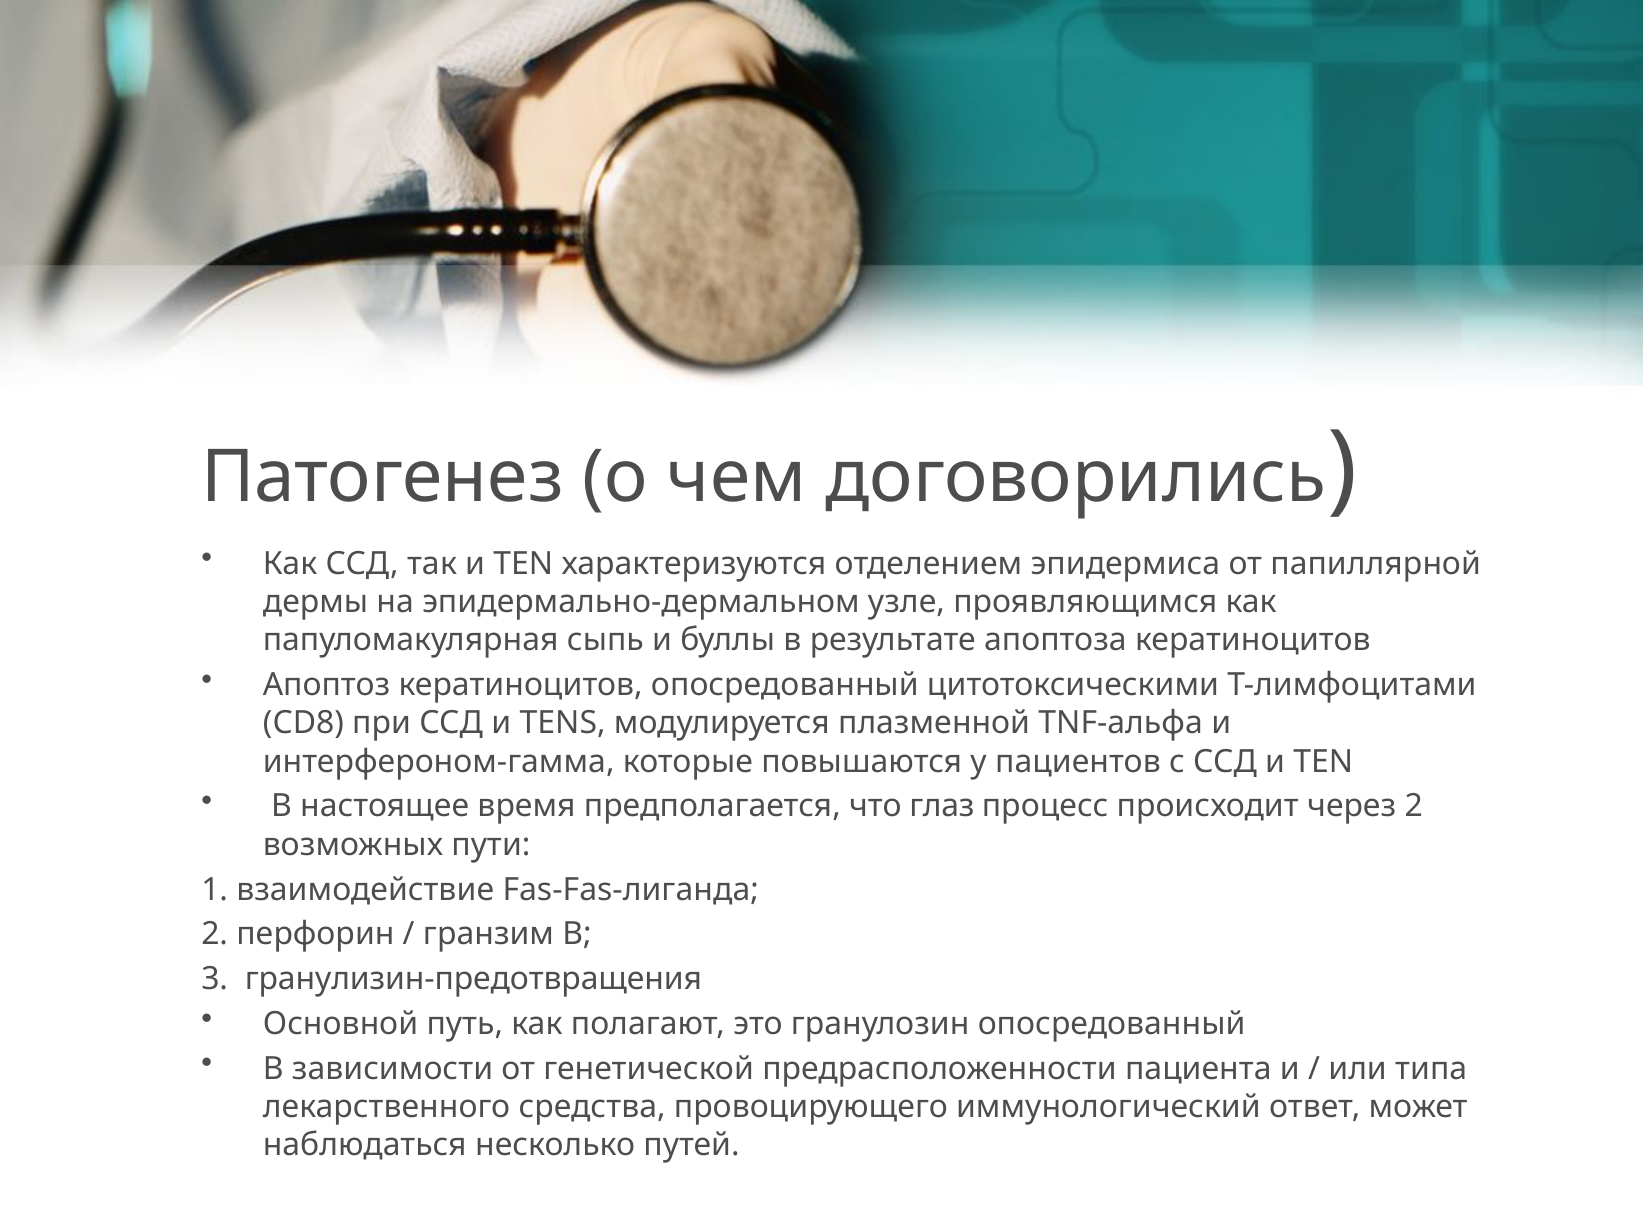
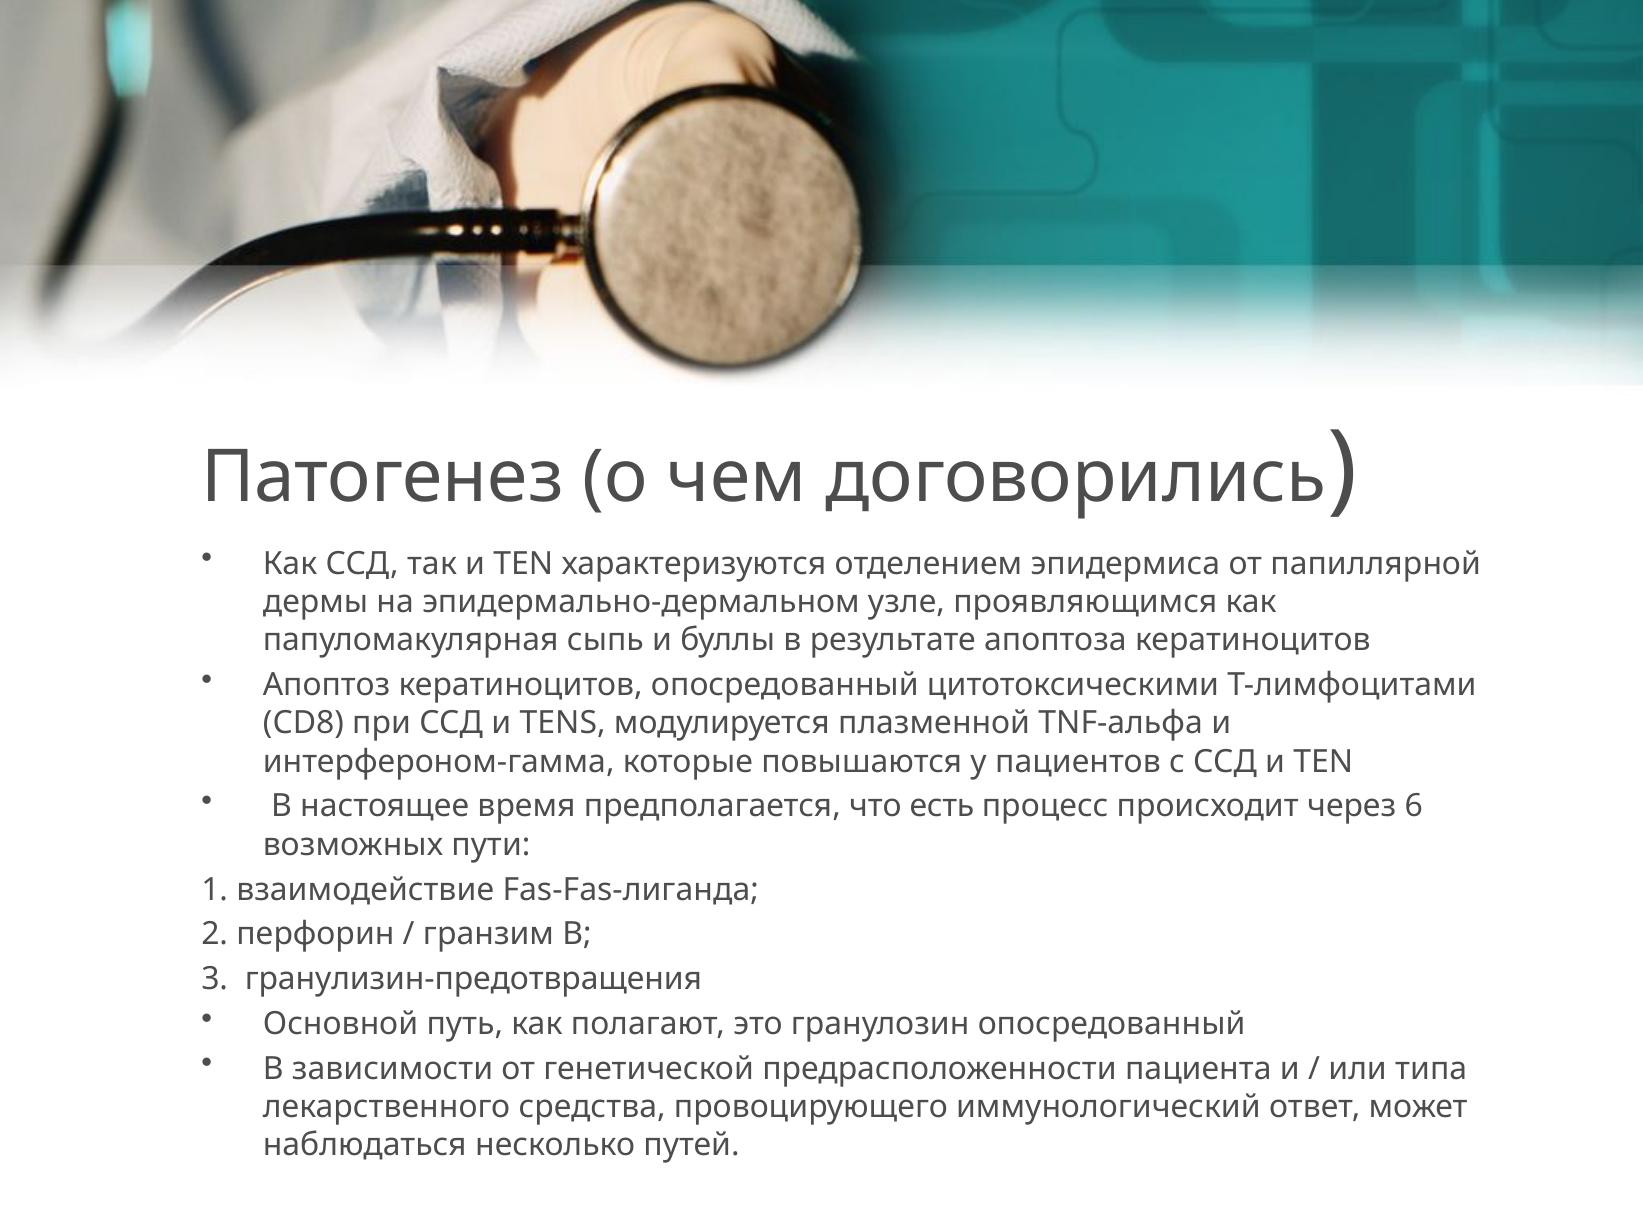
глаз: глаз -> есть (942, 807)
через 2: 2 -> 6 (1414, 807)
